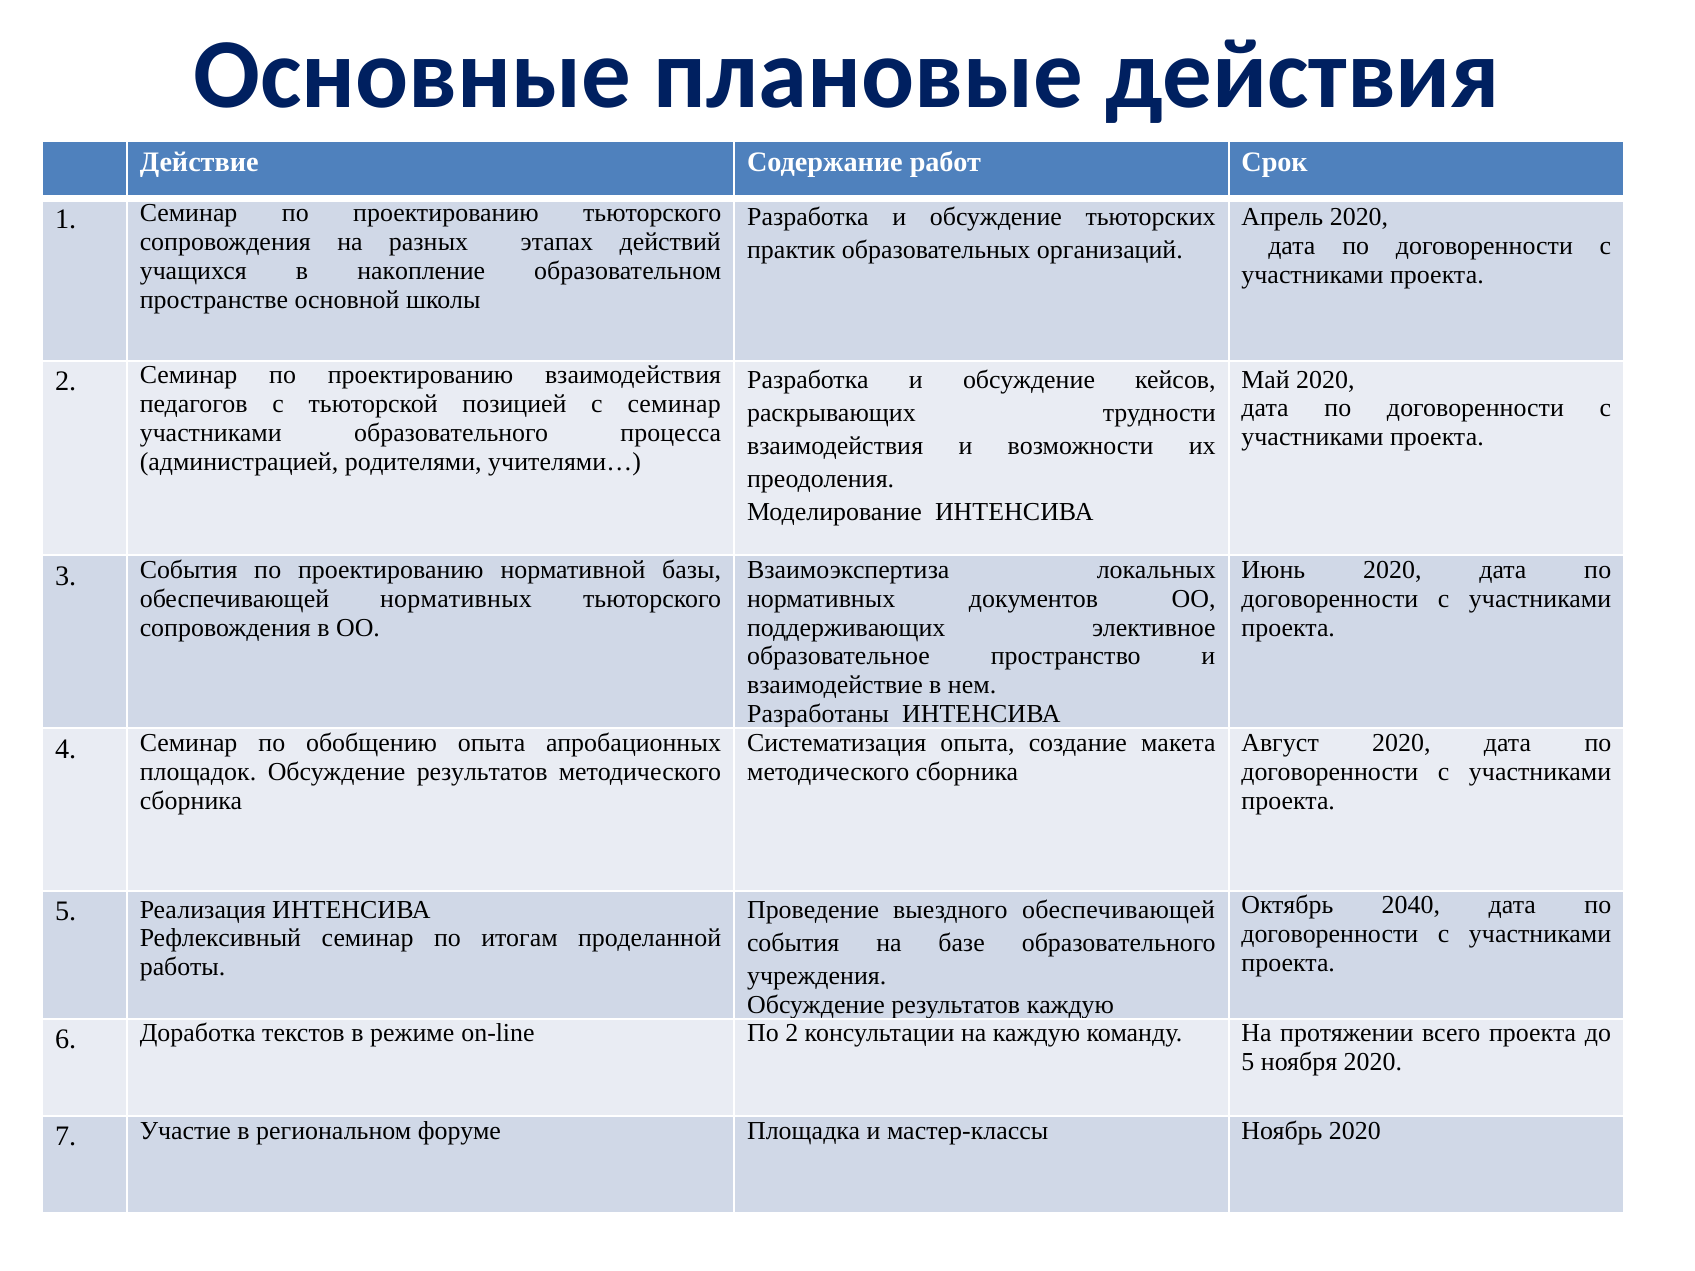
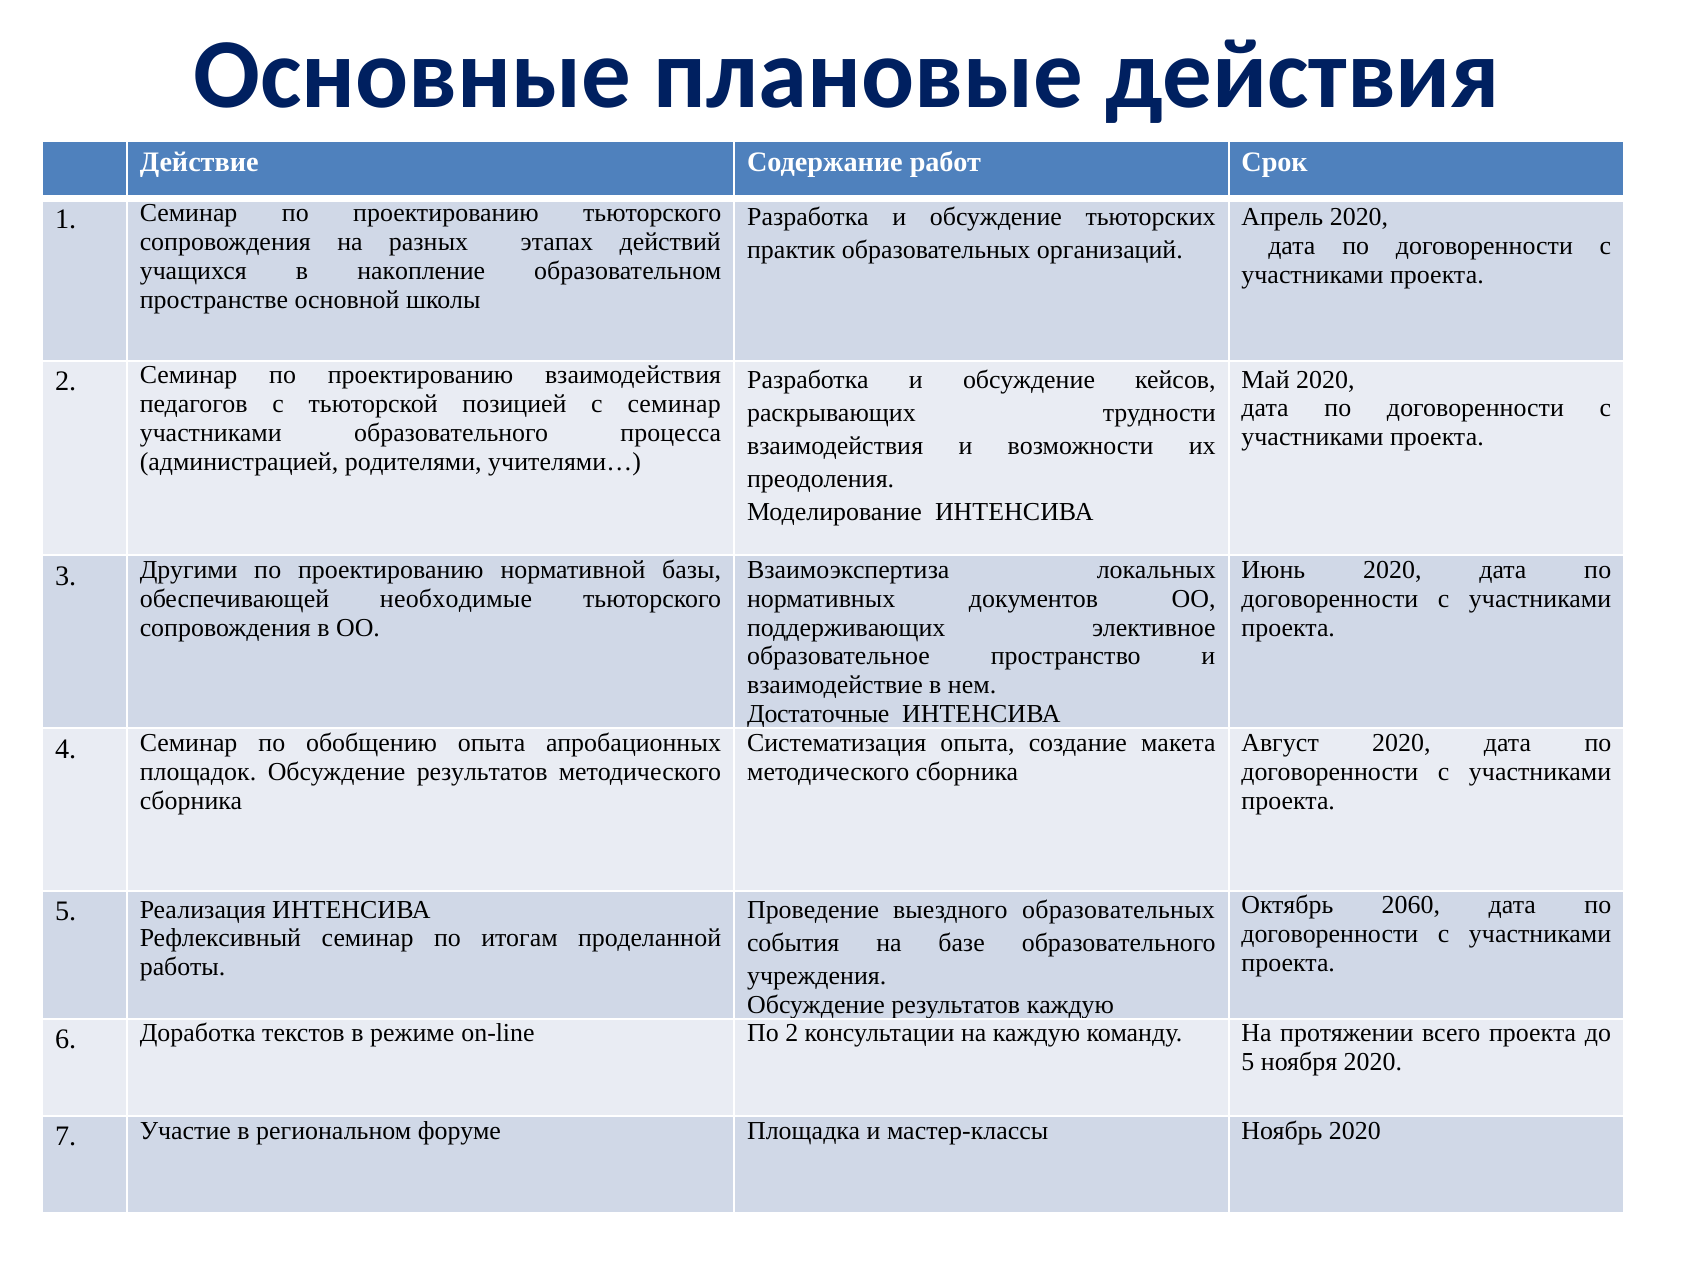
3 События: События -> Другими (189, 570)
обеспечивающей нормативных: нормативных -> необходимые (456, 599)
Разработаны: Разработаны -> Достаточные (818, 714)
2040: 2040 -> 2060 (1411, 905)
выездного обеспечивающей: обеспечивающей -> образовательных (1119, 910)
